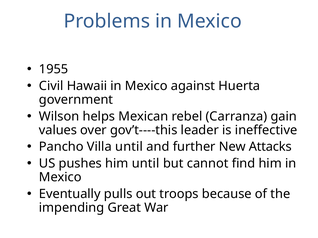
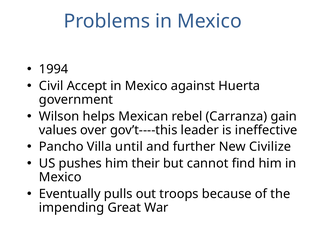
1955: 1955 -> 1994 (54, 69)
Hawaii: Hawaii -> Accept (87, 86)
Attacks: Attacks -> Civilize (270, 147)
him until: until -> their (146, 164)
